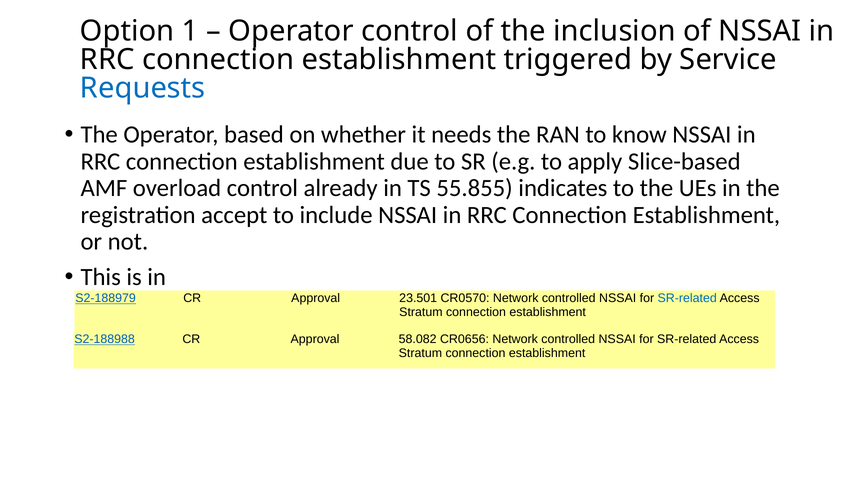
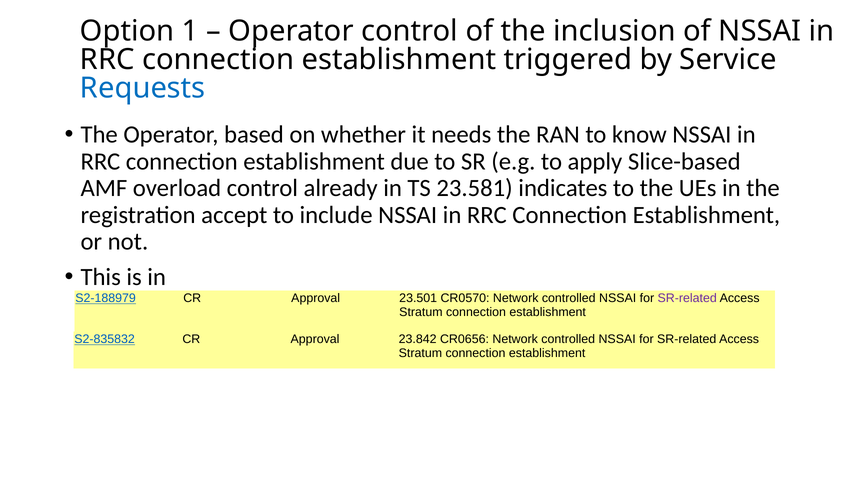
55.855: 55.855 -> 23.581 (475, 188)
SR-related colour: blue -> purple (687, 298)
S2-188988: S2-188988 -> S2-835832 (105, 339)
58.082: 58.082 -> 23.842 (418, 339)
